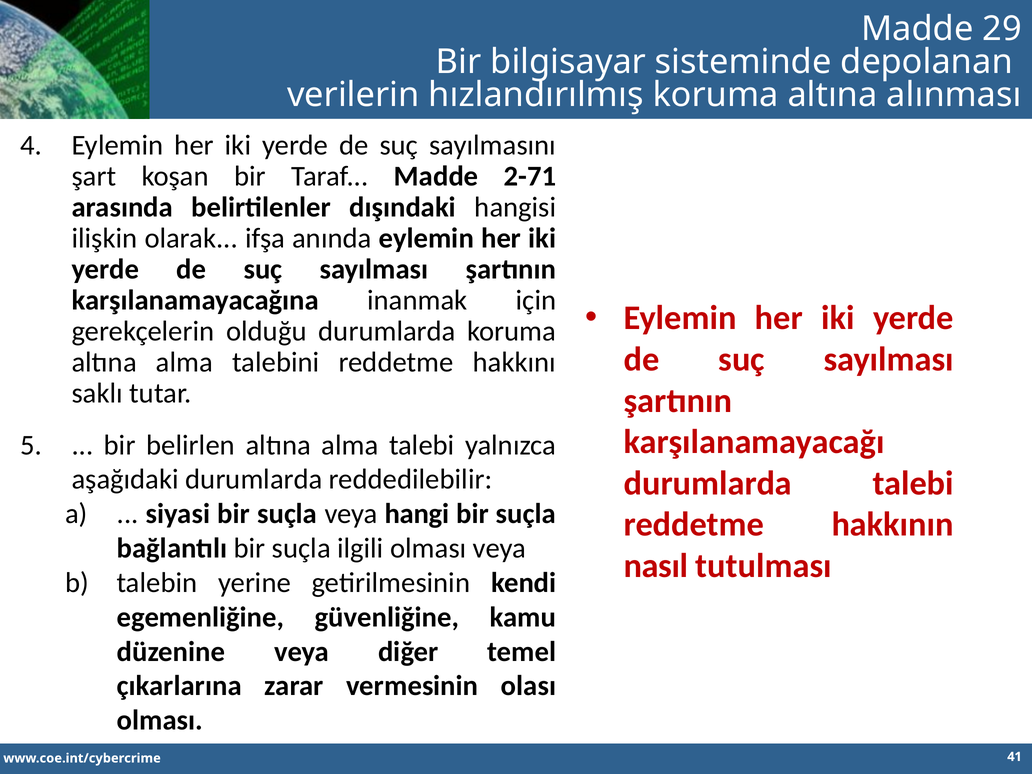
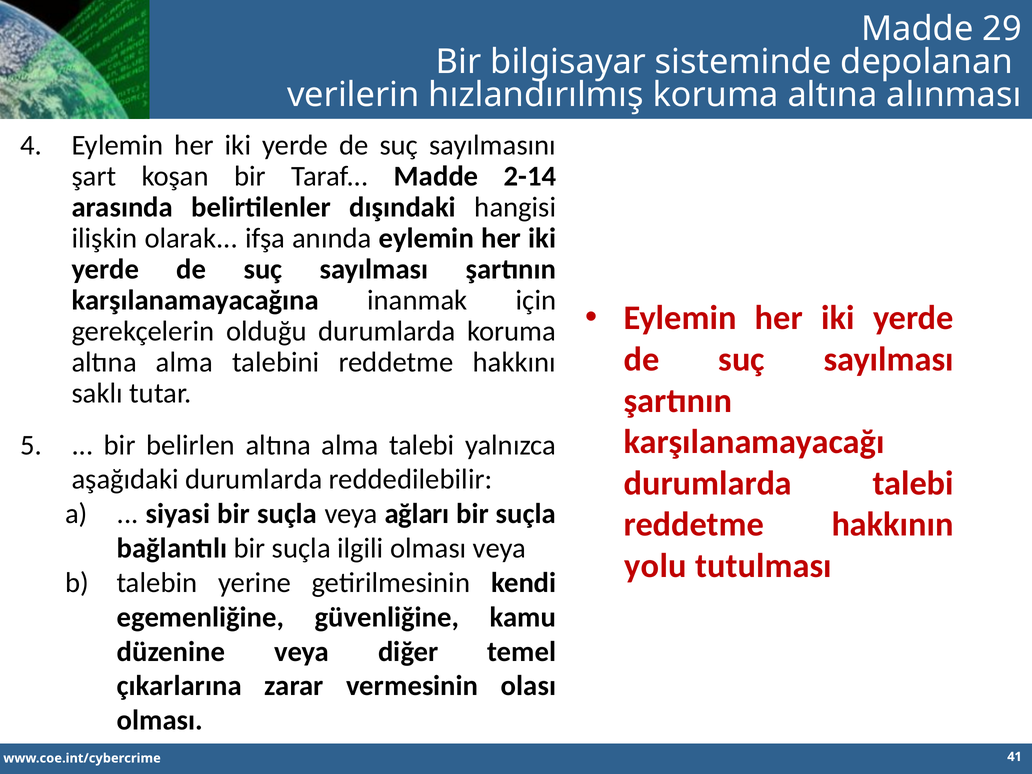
2-71: 2-71 -> 2-14 (530, 176)
hangi: hangi -> ağları (417, 514)
nasıl: nasıl -> yolu (656, 566)
